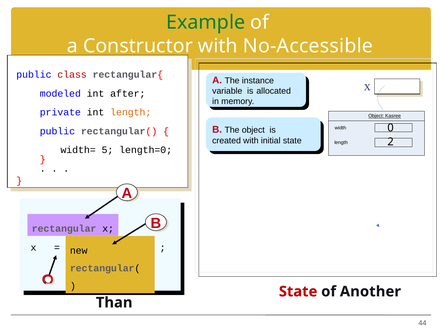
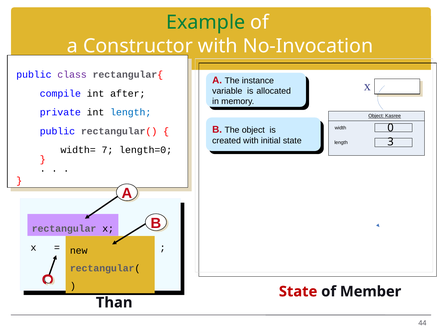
No-Accessible: No-Accessible -> No-Invocation (308, 46)
class colour: red -> purple (72, 75)
modeled: modeled -> compile (60, 94)
length colour: orange -> blue (131, 112)
2: 2 -> 3 (391, 142)
5: 5 -> 7 (107, 150)
Another: Another -> Member (371, 292)
